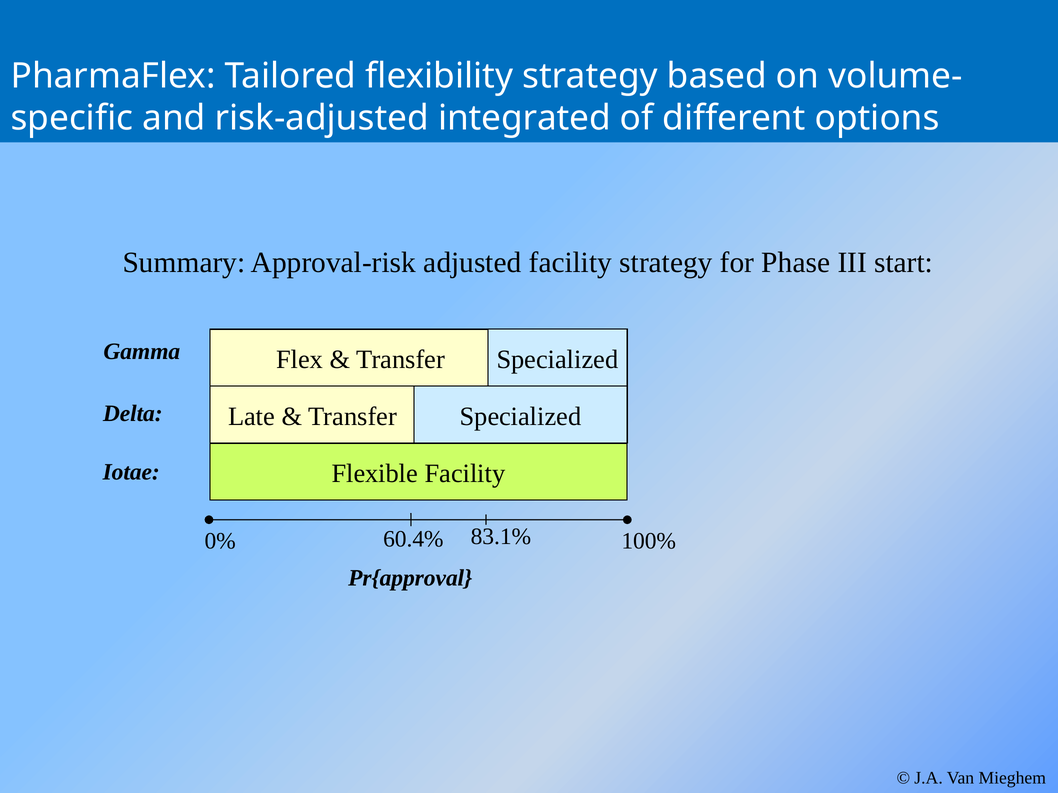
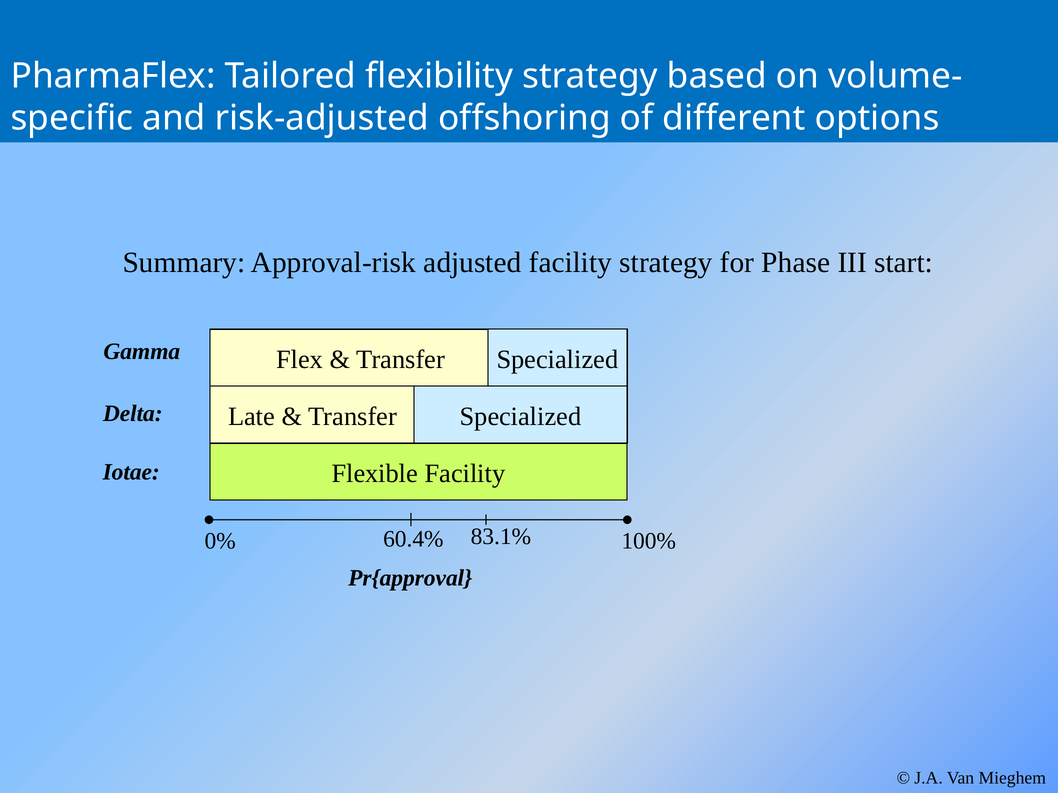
integrated: integrated -> offshoring (524, 118)
